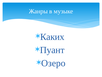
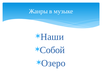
Каких: Каких -> Наши (52, 37)
Пуант: Пуант -> Собой (52, 50)
